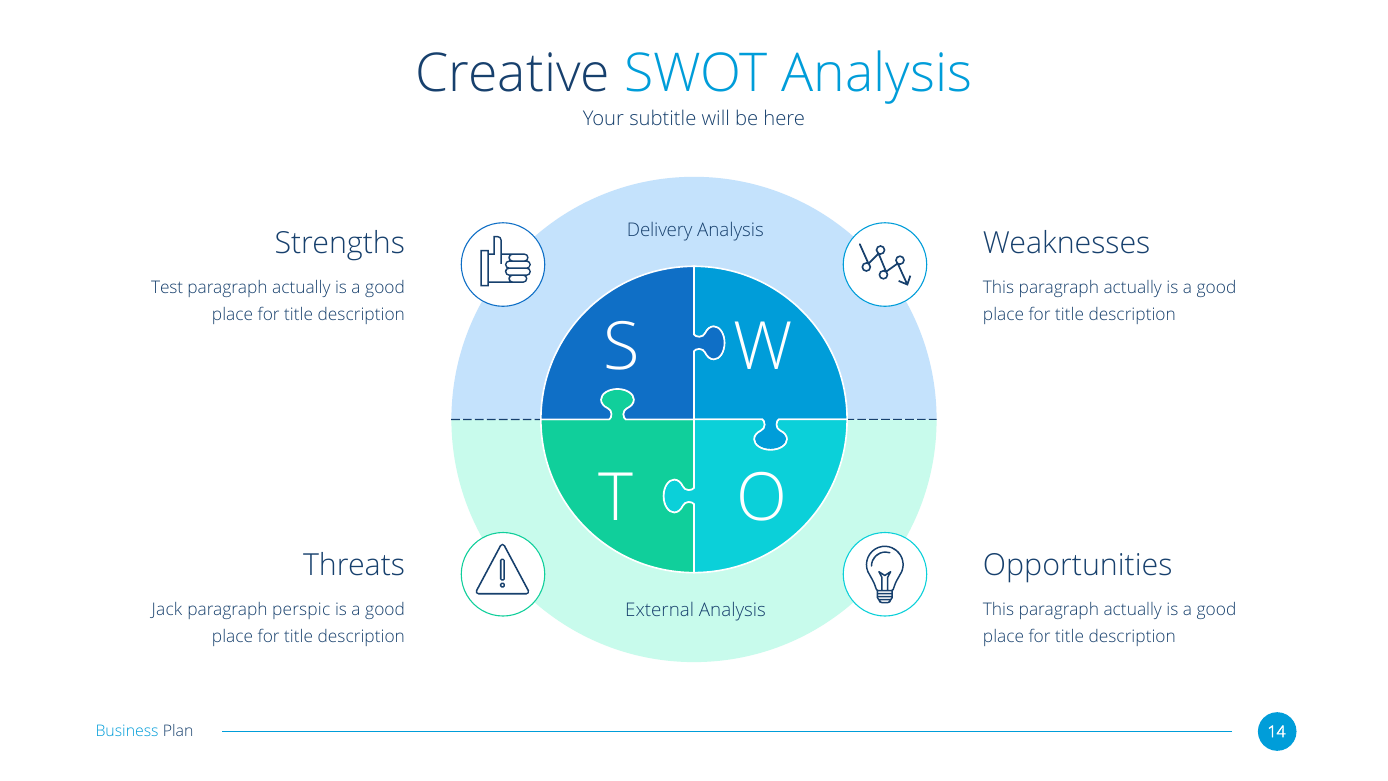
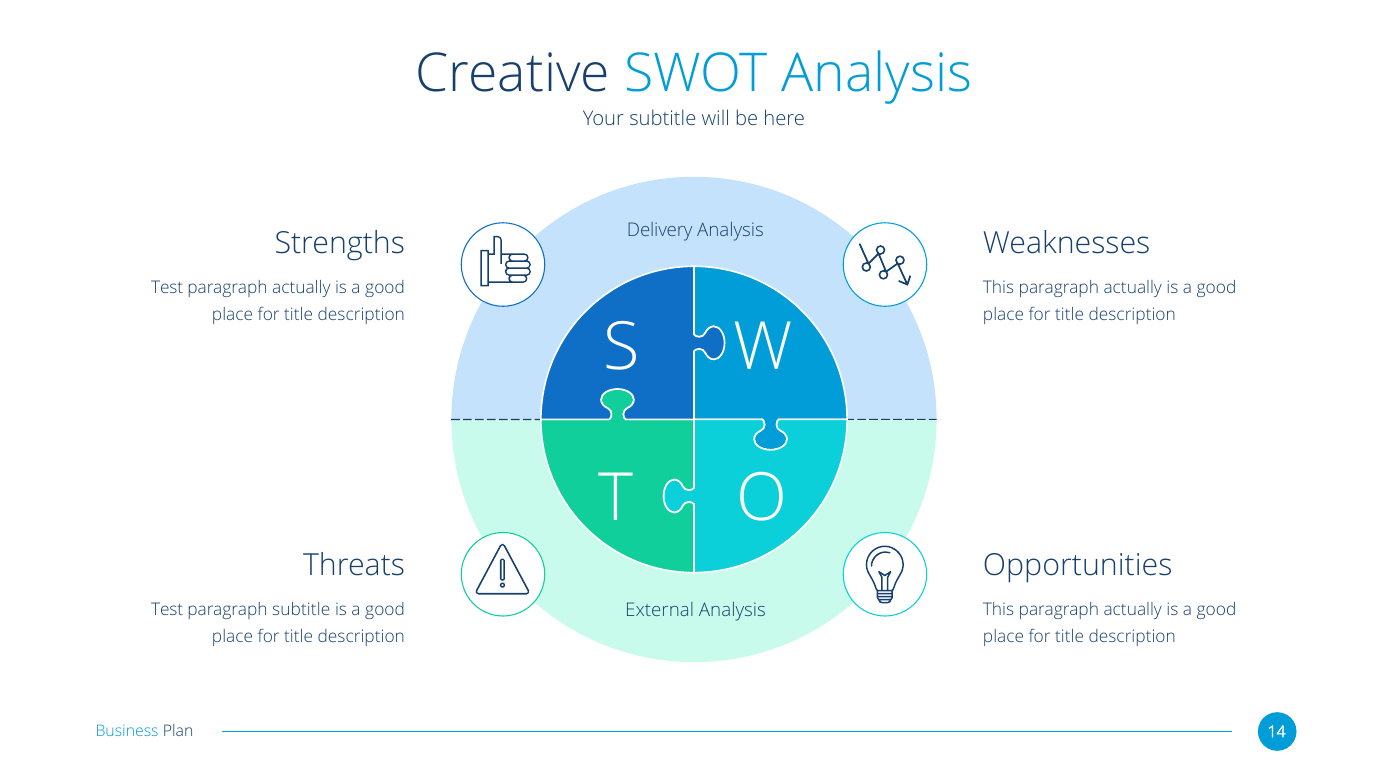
Jack: Jack -> Test (167, 610)
paragraph perspic: perspic -> subtitle (301, 610)
